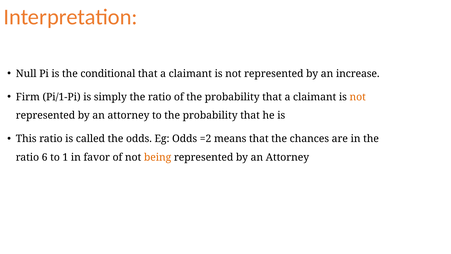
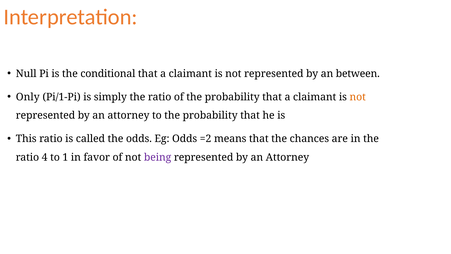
increase: increase -> between (358, 74)
Firm: Firm -> Only (28, 97)
6: 6 -> 4 (45, 157)
being colour: orange -> purple (158, 157)
